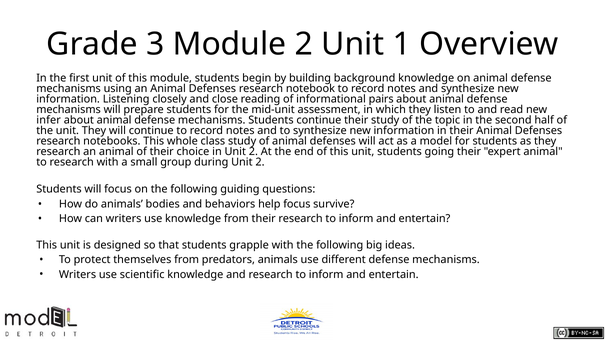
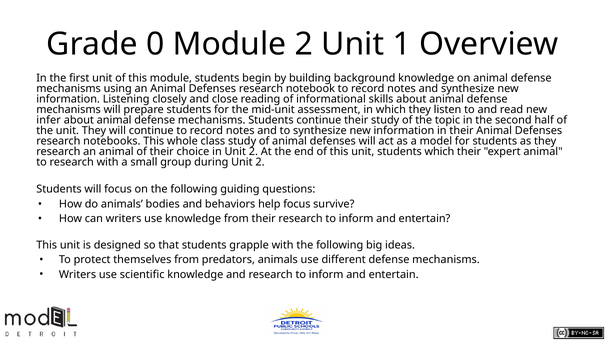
3: 3 -> 0 (155, 44)
pairs: pairs -> skills (381, 99)
students going: going -> which (439, 152)
